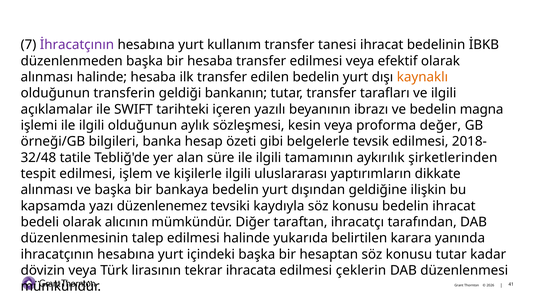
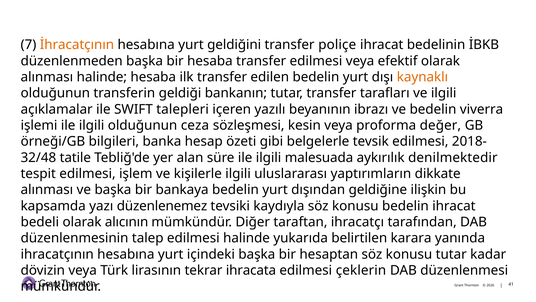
İhracatçının colour: purple -> orange (77, 45)
kullanım: kullanım -> geldiğini (234, 45)
tanesi: tanesi -> poliçe (337, 45)
tarihteki: tarihteki -> talepleri (183, 109)
magna: magna -> viverra (482, 109)
aylık: aylık -> ceza (195, 125)
tamamının: tamamının -> malesuada (319, 157)
şirketlerinden: şirketlerinden -> denilmektedir (453, 157)
